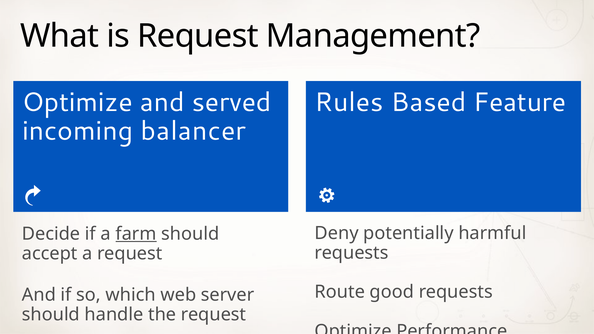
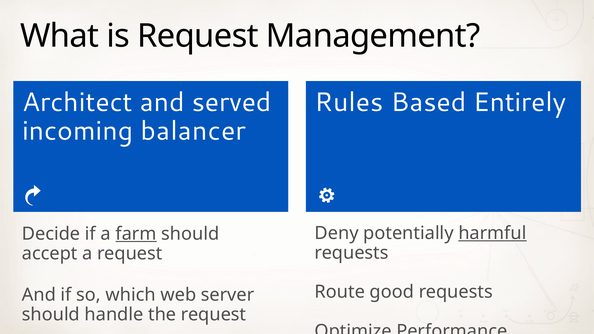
Optimize: Optimize -> Architect (77, 102)
Feature: Feature -> Entirely (520, 102)
harmful underline: none -> present (492, 233)
